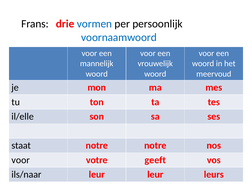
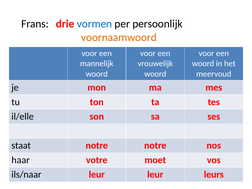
voornaamwoord colour: blue -> orange (119, 37)
voor: voor -> haar (21, 160)
geeft: geeft -> moet (155, 160)
